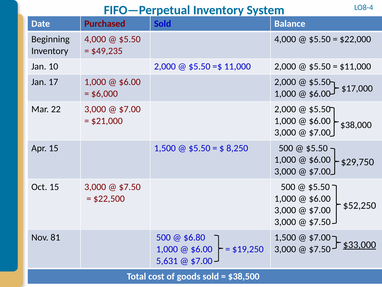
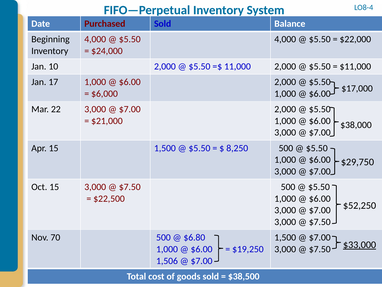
$49,235: $49,235 -> $24,000 (107, 51)
81: 81 -> 70 (55, 237)
5,631: 5,631 -> 1,506 (167, 260)
